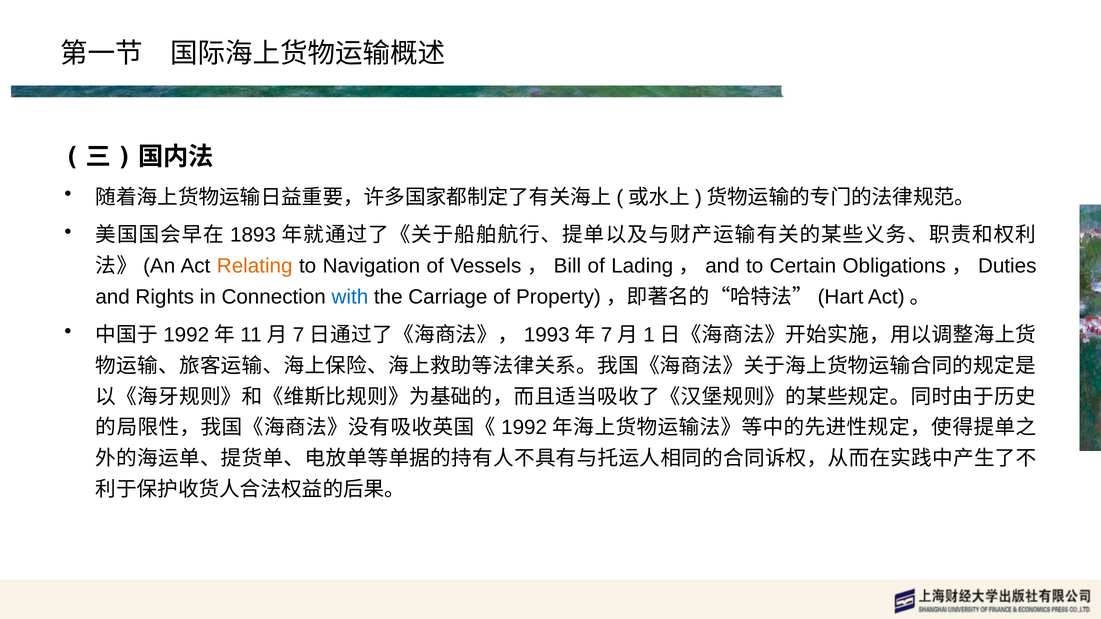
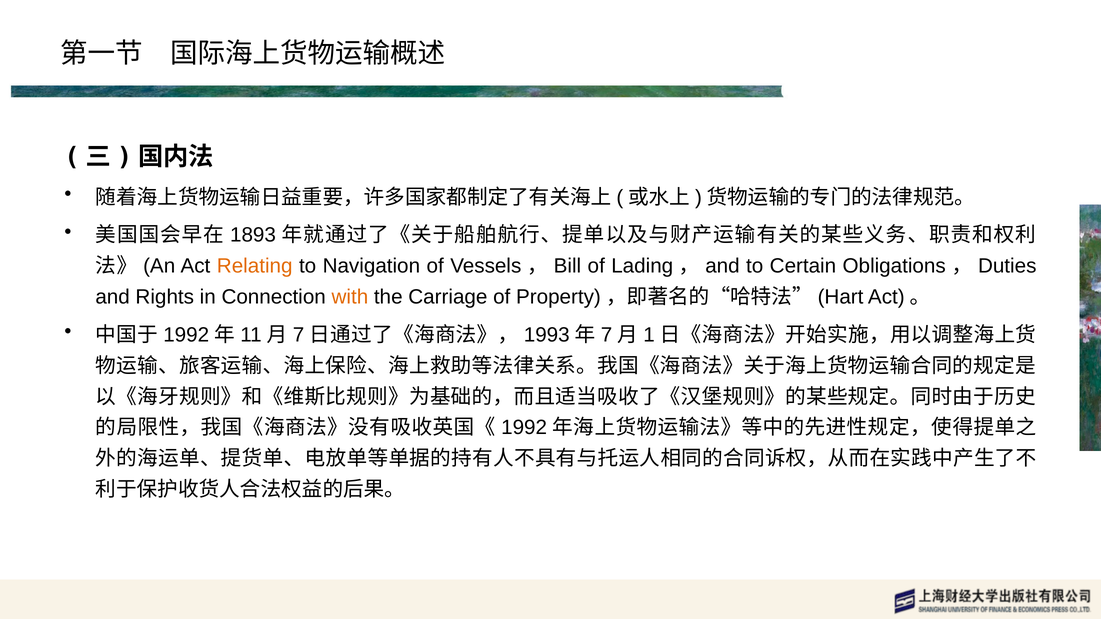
with colour: blue -> orange (350, 297)
